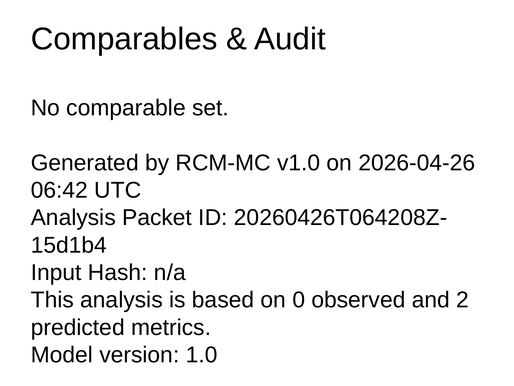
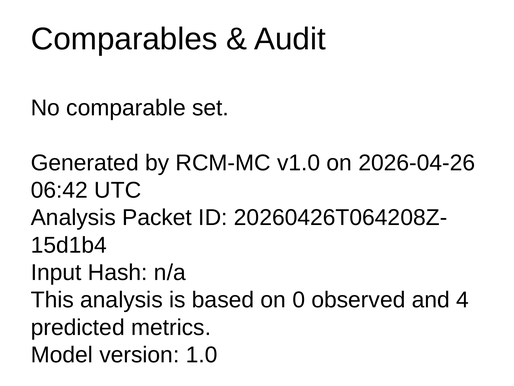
2: 2 -> 4 (463, 300)
